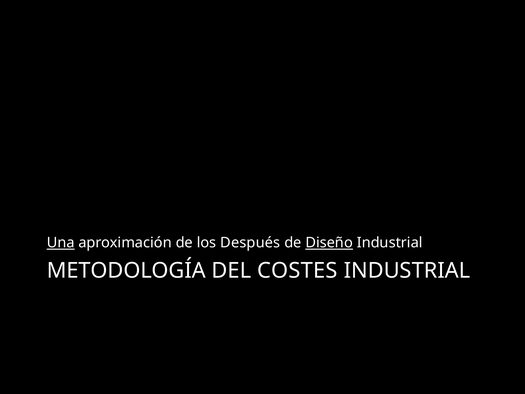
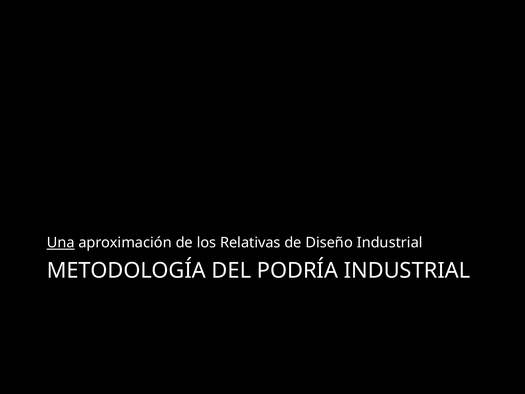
Después: Después -> Relativas (250, 243)
Diseño underline: present -> none (329, 243)
COSTES: COSTES -> PODRÍA (297, 270)
